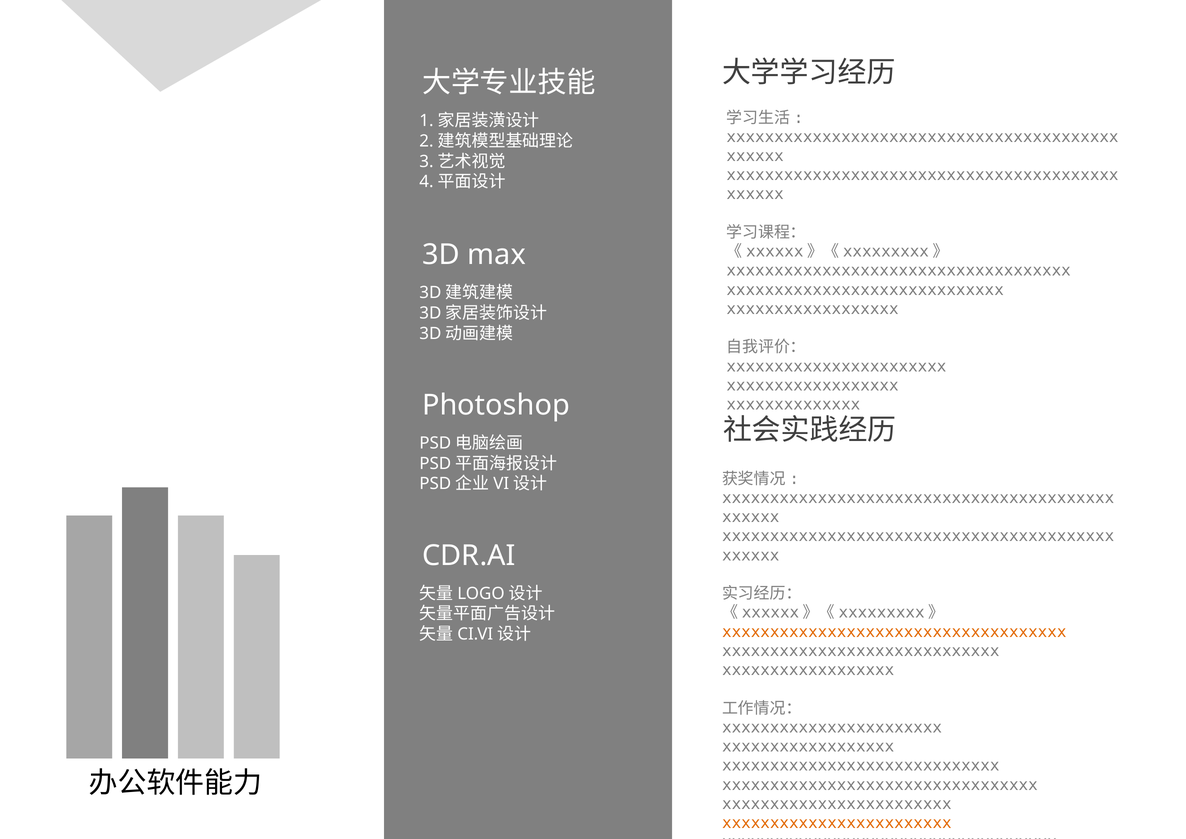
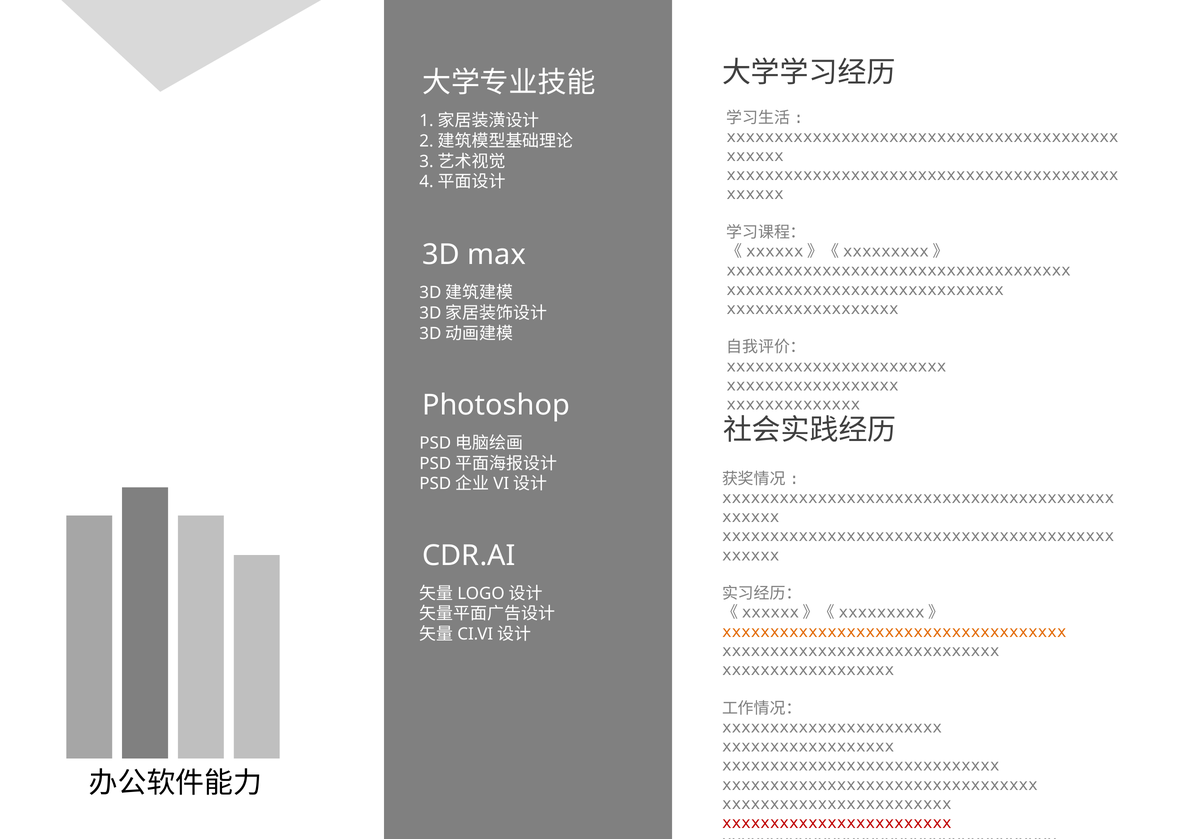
xxxxxxxxxxxxxxxxxxxxxxxx colour: orange -> red (837, 823)
